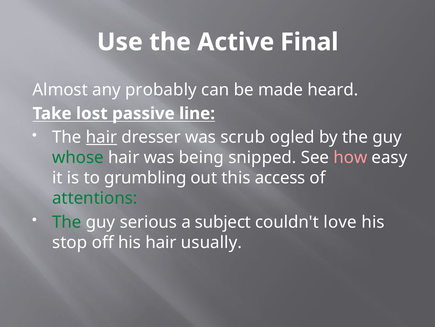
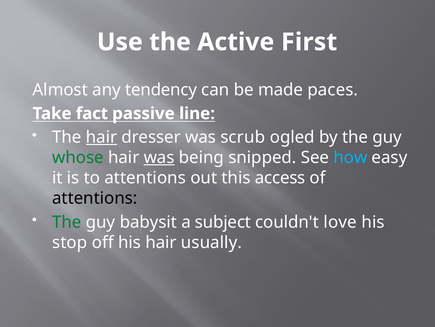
Final: Final -> First (309, 42)
probably: probably -> tendency (161, 90)
heard: heard -> paces (333, 90)
lost: lost -> fact (92, 113)
was underline: none -> present (159, 157)
how colour: pink -> light blue (350, 157)
to grumbling: grumbling -> attentions (145, 178)
attentions colour: green -> black (95, 198)
serious: serious -> babysit (148, 222)
